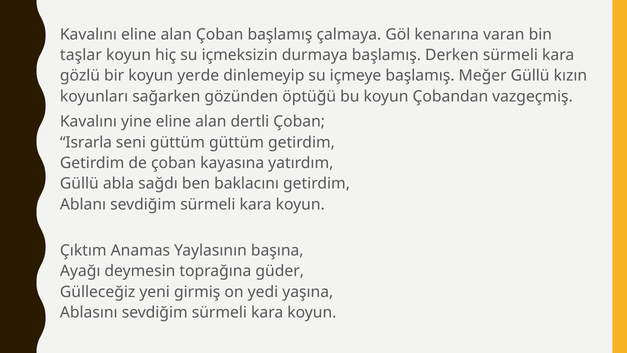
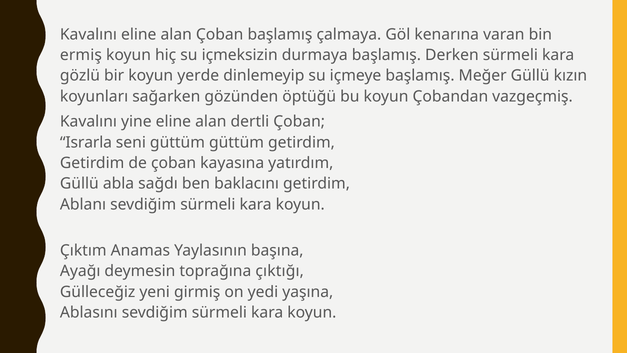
taşlar: taşlar -> ermiş (81, 55)
güder: güder -> çıktığı (280, 271)
